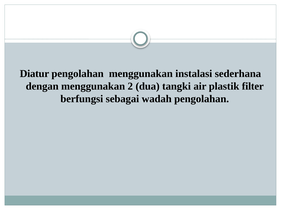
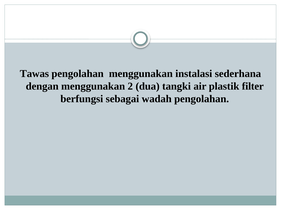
Diatur: Diatur -> Tawas (34, 74)
